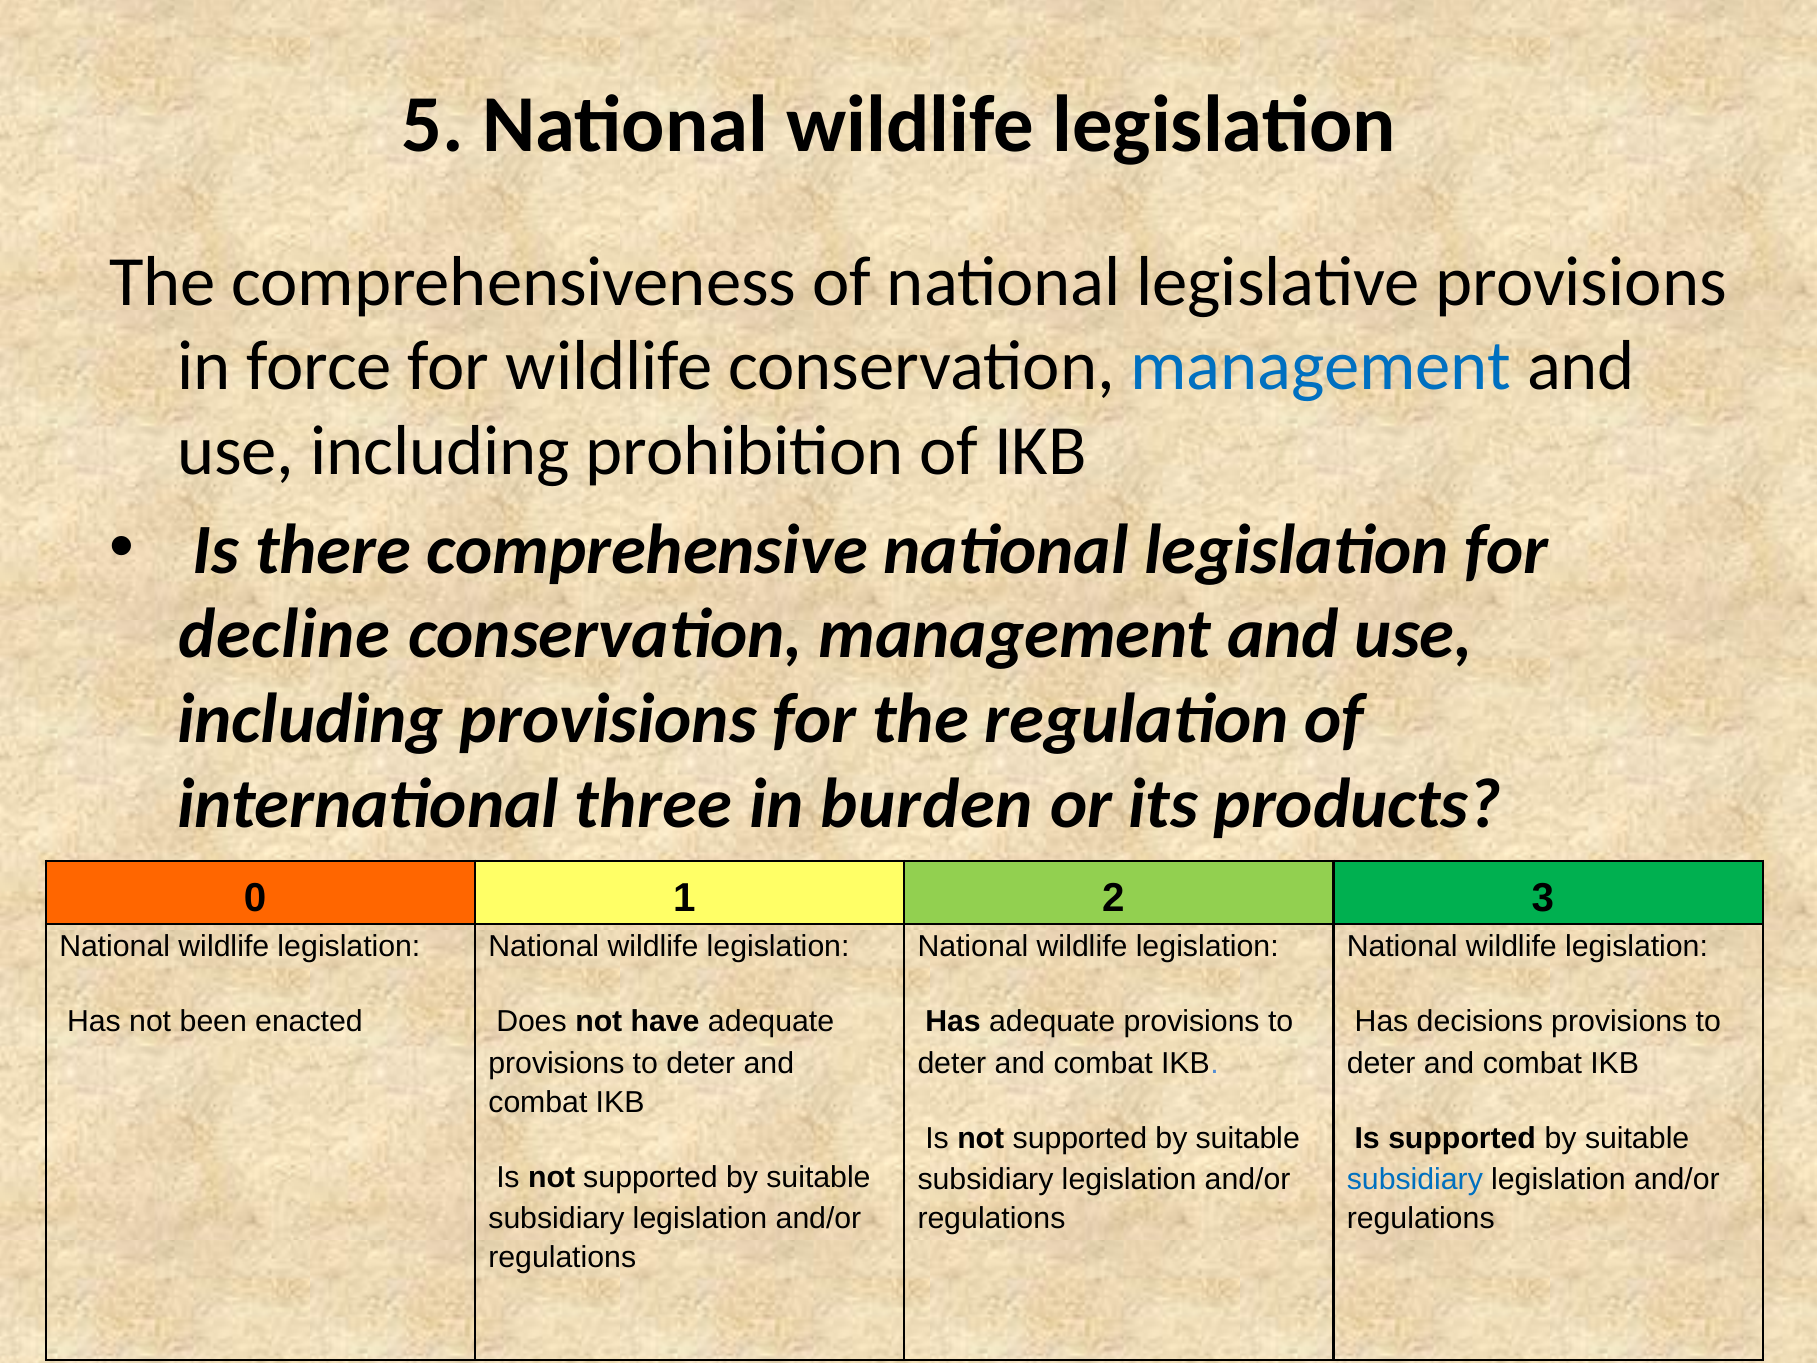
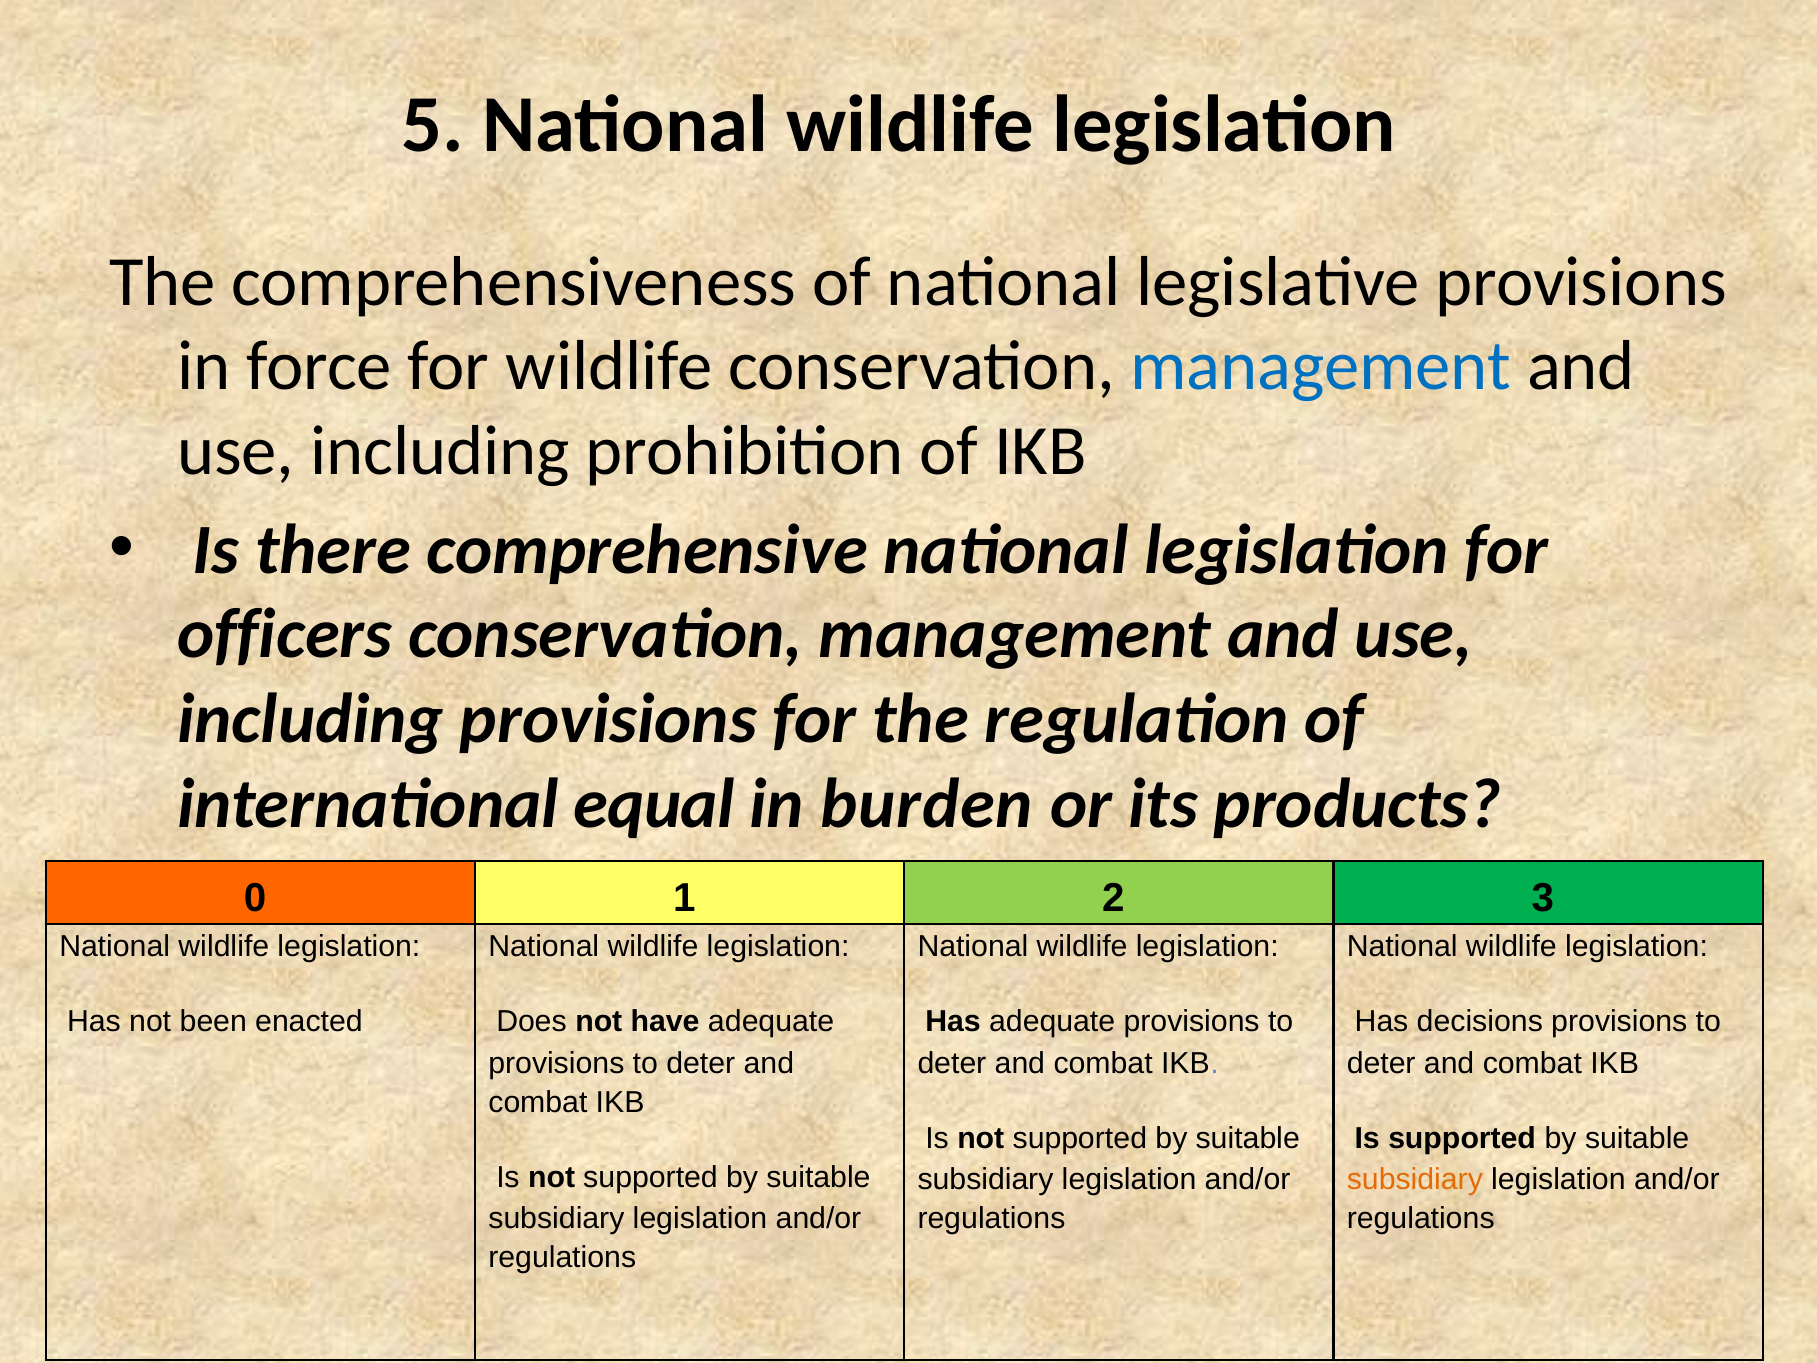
decline: decline -> officers (285, 634)
three: three -> equal (654, 804)
subsidiary colour: blue -> orange (1415, 1180)
